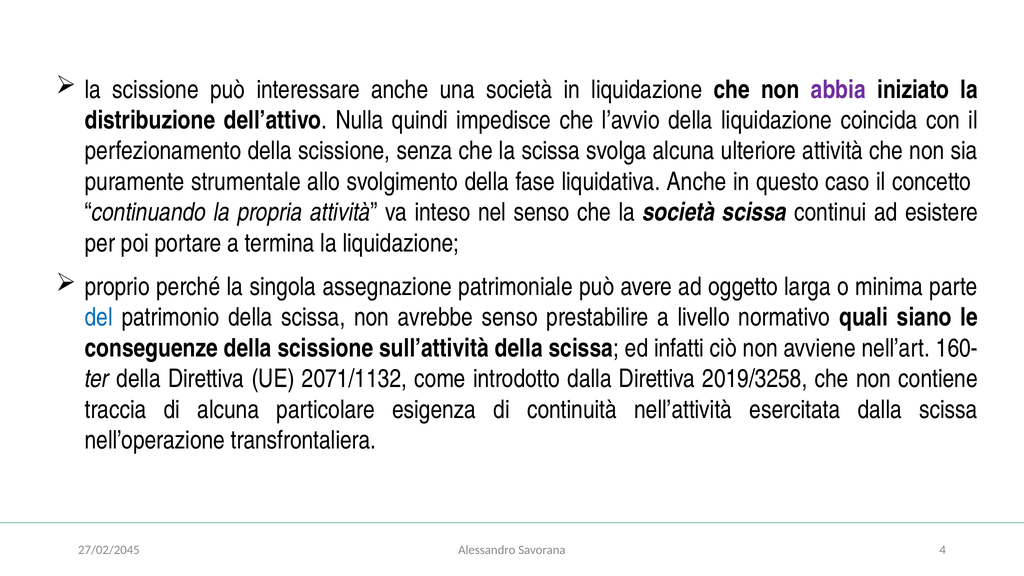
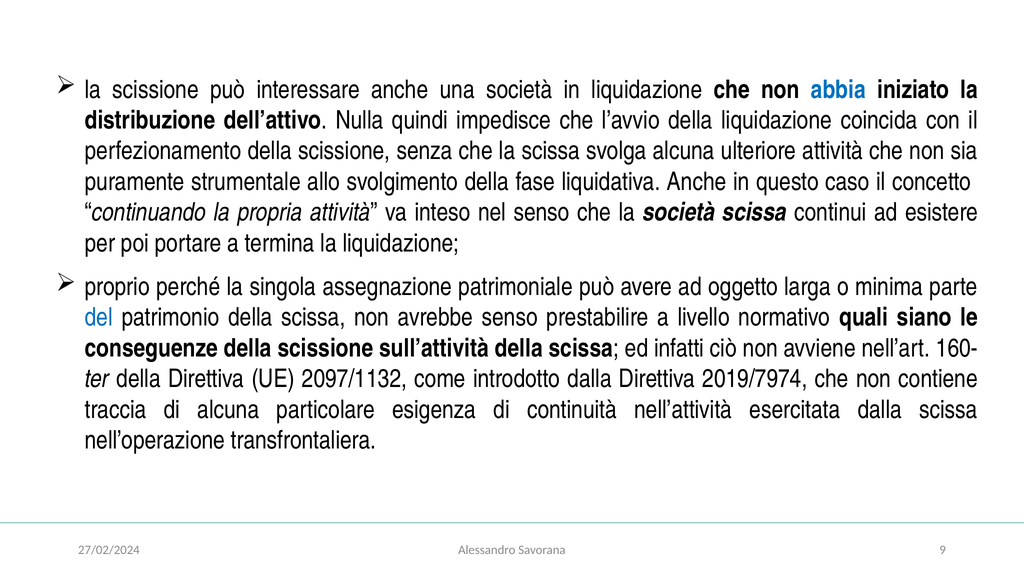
abbia colour: purple -> blue (838, 90)
2071/1132: 2071/1132 -> 2097/1132 (354, 379)
2019/3258: 2019/3258 -> 2019/7974 (755, 379)
4: 4 -> 9 (943, 550)
27/02/2045: 27/02/2045 -> 27/02/2024 (109, 550)
